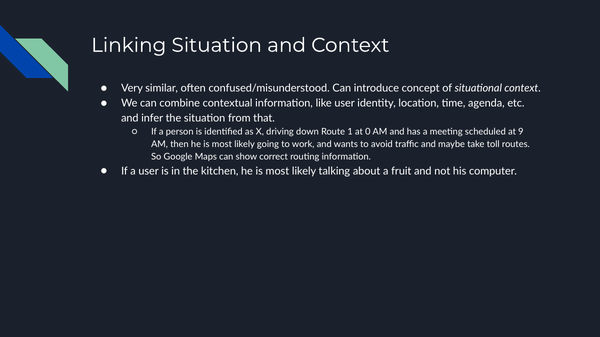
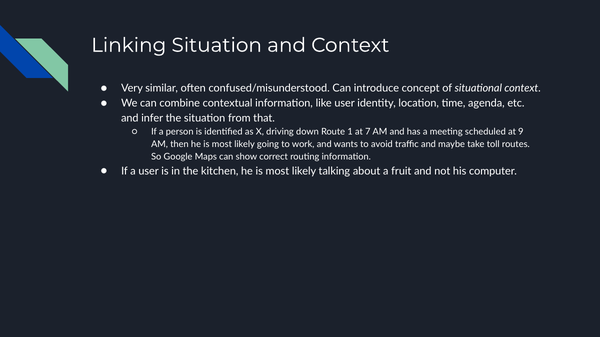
0: 0 -> 7 (368, 132)
